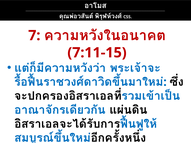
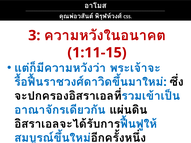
7: 7 -> 3 (34, 36)
7:11-15: 7:11-15 -> 1:11-15 (97, 53)
